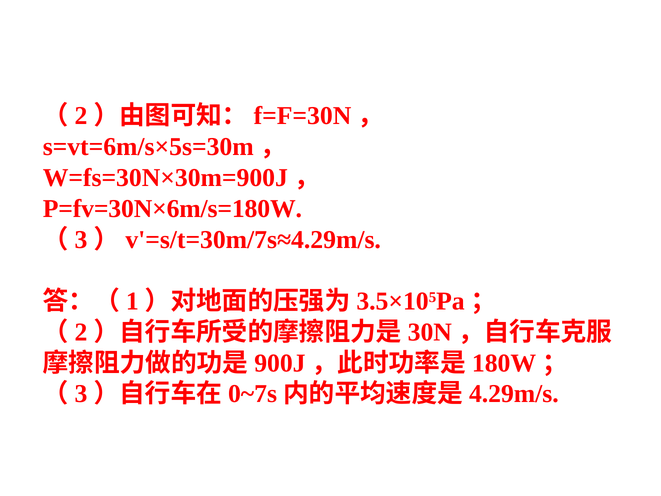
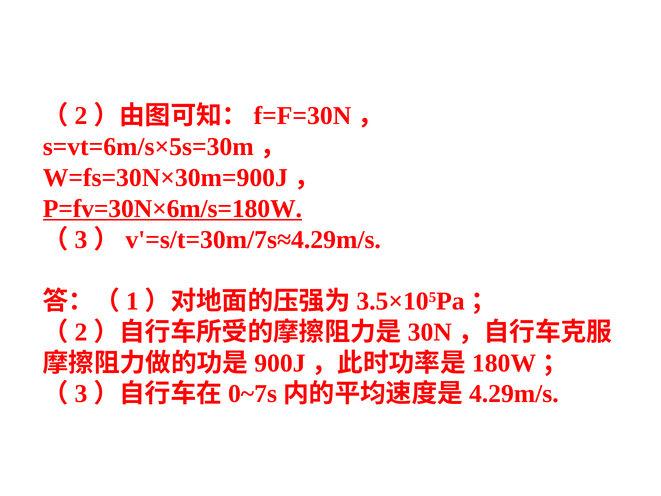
P=fv=30N×6m/s=180W underline: none -> present (172, 209)
